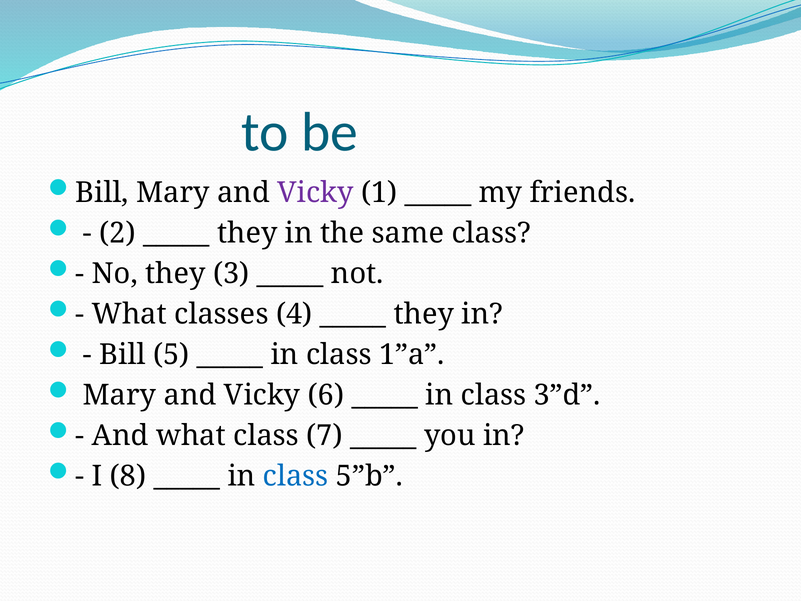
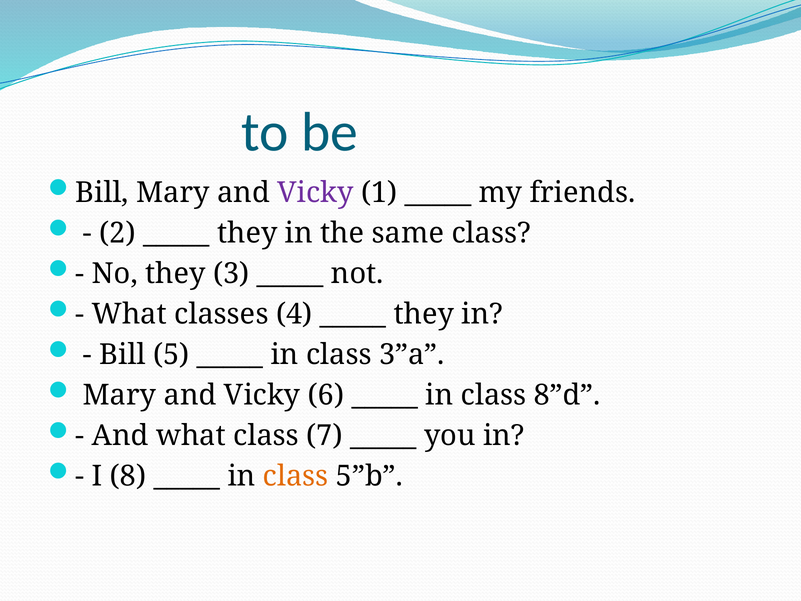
1”a: 1”a -> 3”a (412, 355)
3”d: 3”d -> 8”d (567, 395)
class colour: blue -> orange (296, 476)
